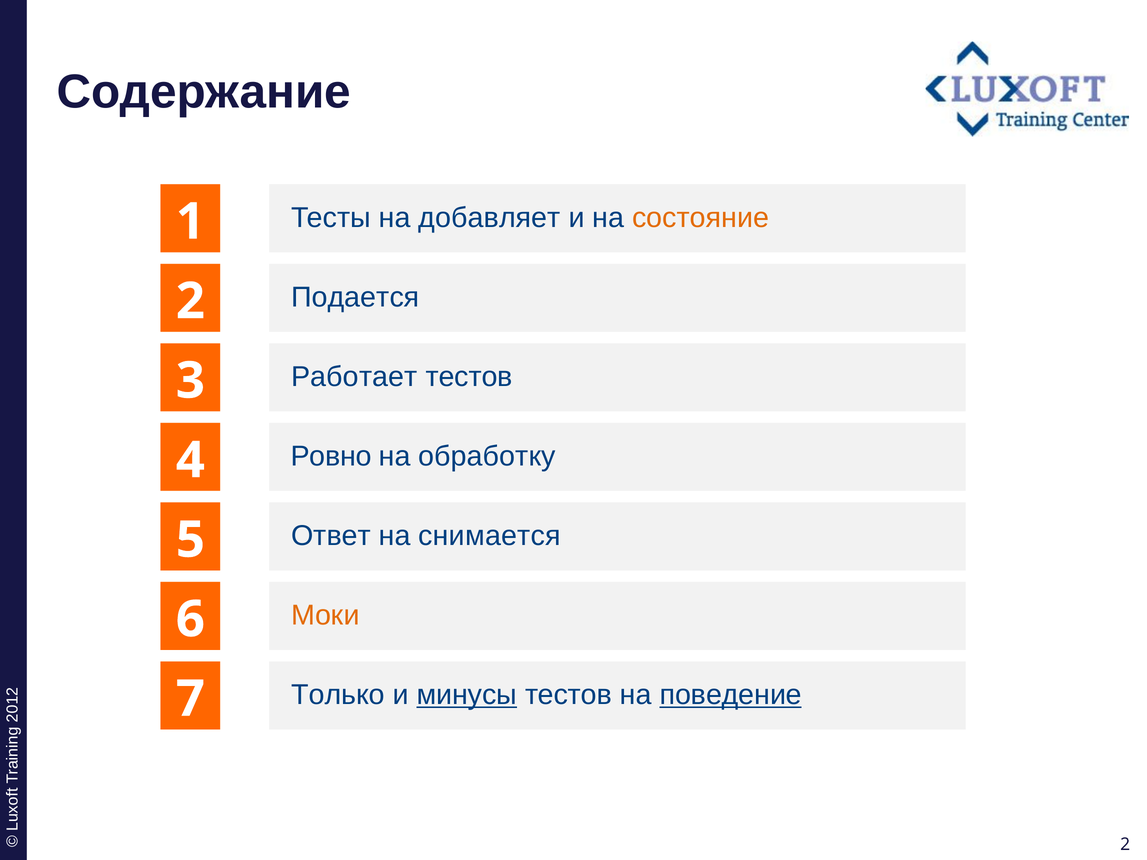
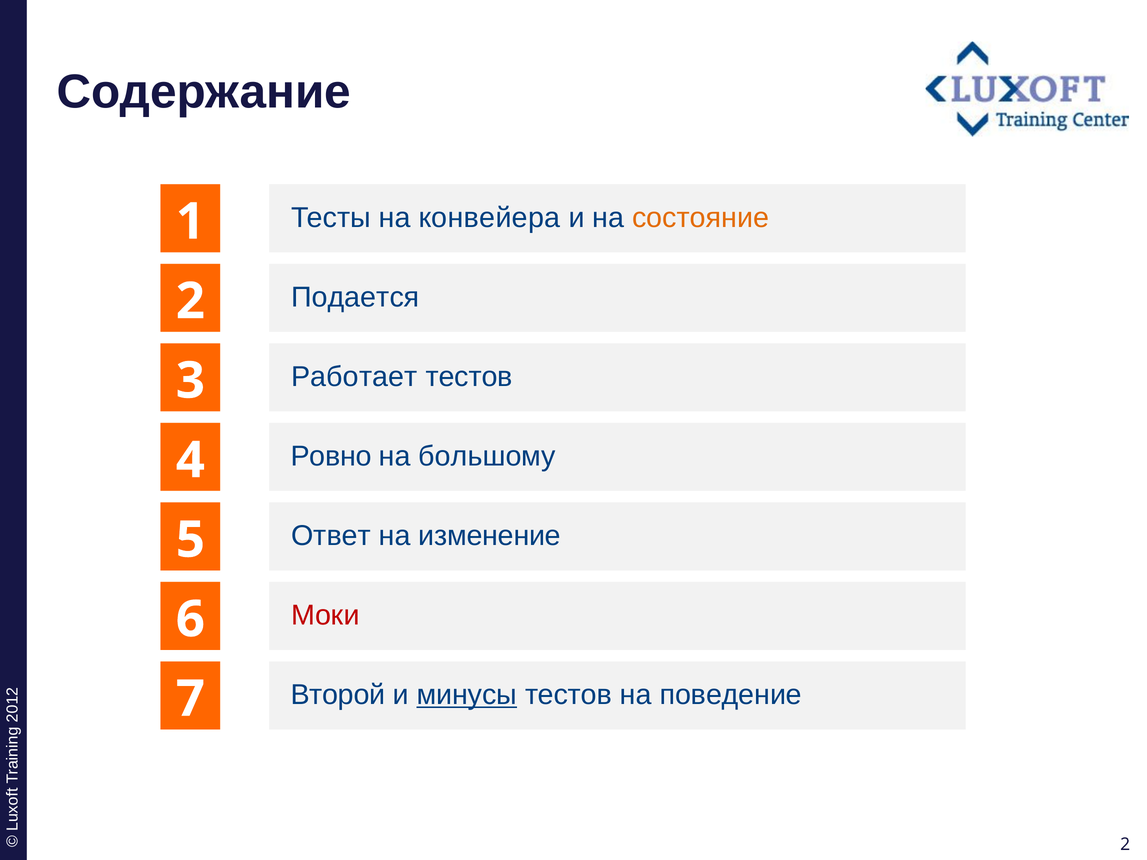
добавляет: добавляет -> конвейера (489, 218)
обработку: обработку -> большому (487, 457)
снимается: снимается -> изменение (490, 536)
Моки colour: orange -> red (325, 616)
Только: Только -> Второй (338, 695)
поведение underline: present -> none (731, 695)
